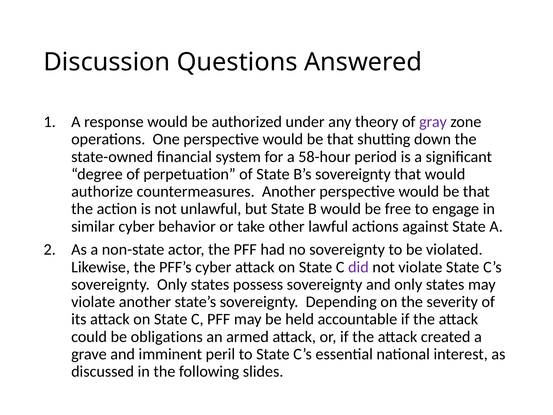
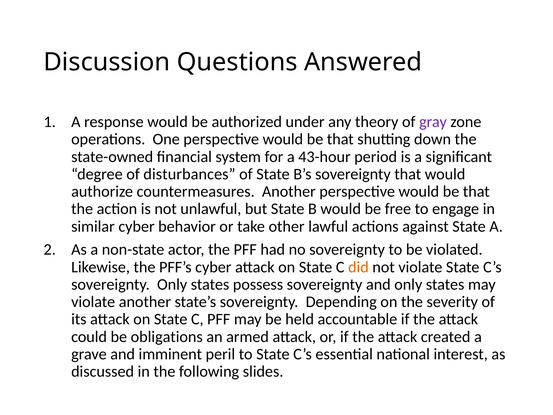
58-hour: 58-hour -> 43-hour (324, 157)
perpetuation: perpetuation -> disturbances (189, 174)
did colour: purple -> orange (358, 267)
